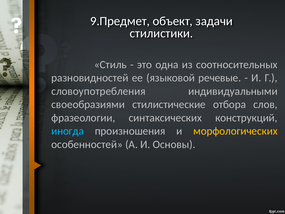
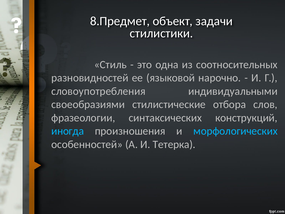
9.Предмет: 9.Предмет -> 8.Предмет (120, 21)
речевые: речевые -> нарочно (220, 78)
морфологических colour: yellow -> light blue (235, 131)
Основы: Основы -> Тетерка (174, 144)
